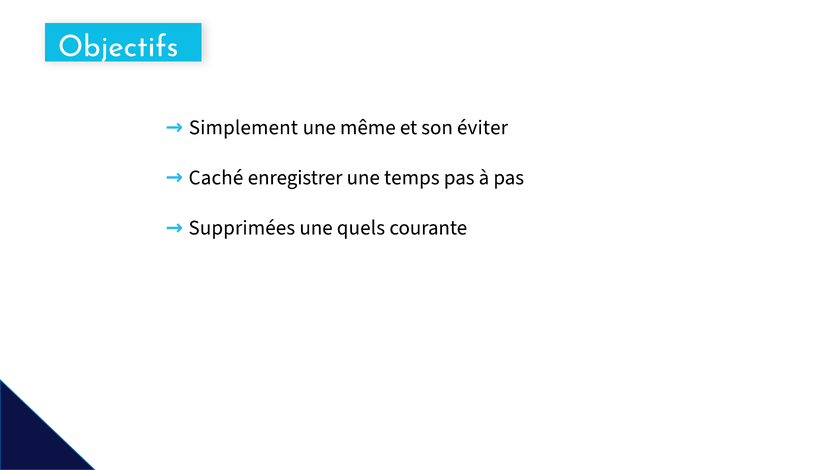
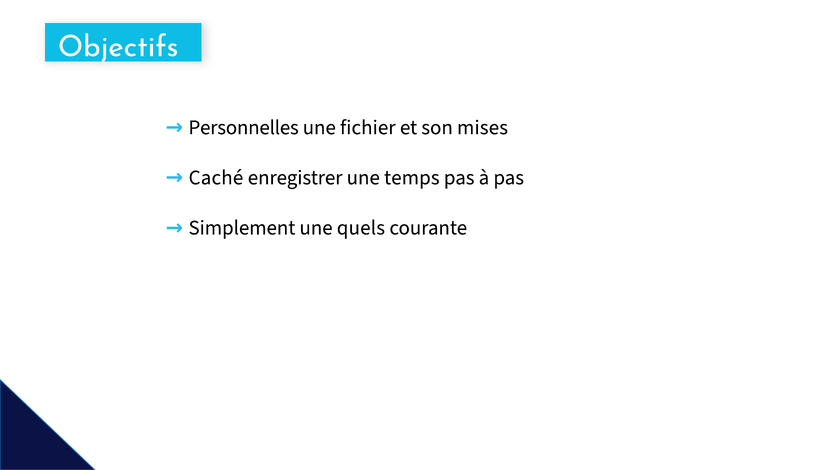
Simplement: Simplement -> Personnelles (244, 127)
même: même -> fichier (368, 127)
éviter: éviter -> mises (483, 127)
Supprimées: Supprimées -> Simplement (242, 228)
